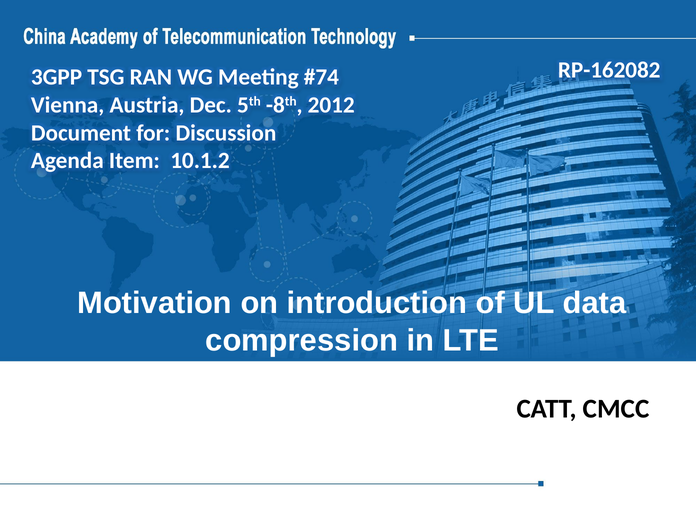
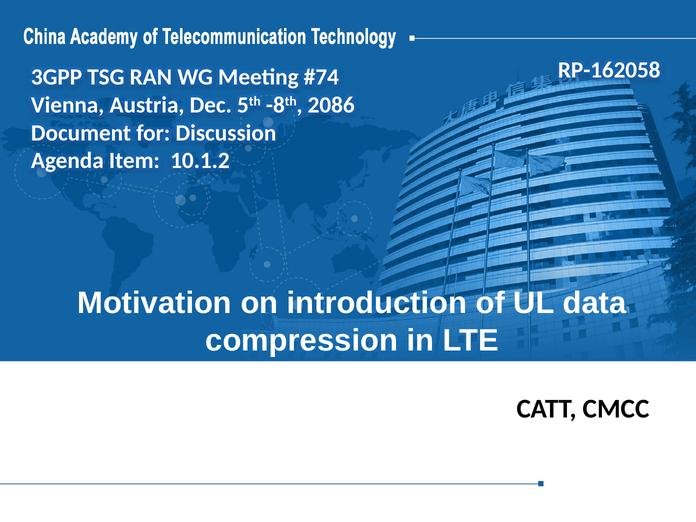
RP-162082: RP-162082 -> RP-162058 (609, 70)
2012: 2012 -> 2086 (331, 105)
